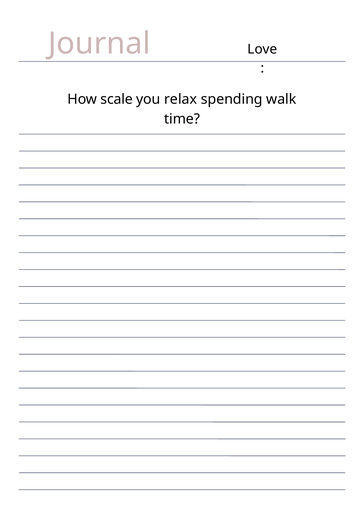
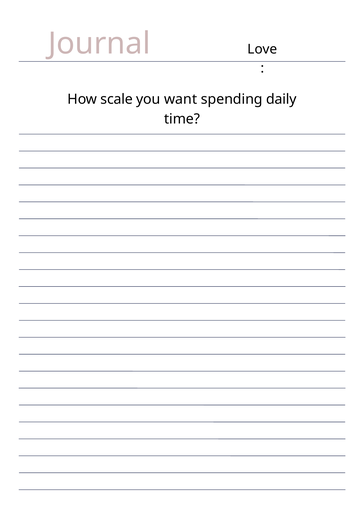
relax: relax -> want (181, 99)
walk: walk -> daily (281, 99)
